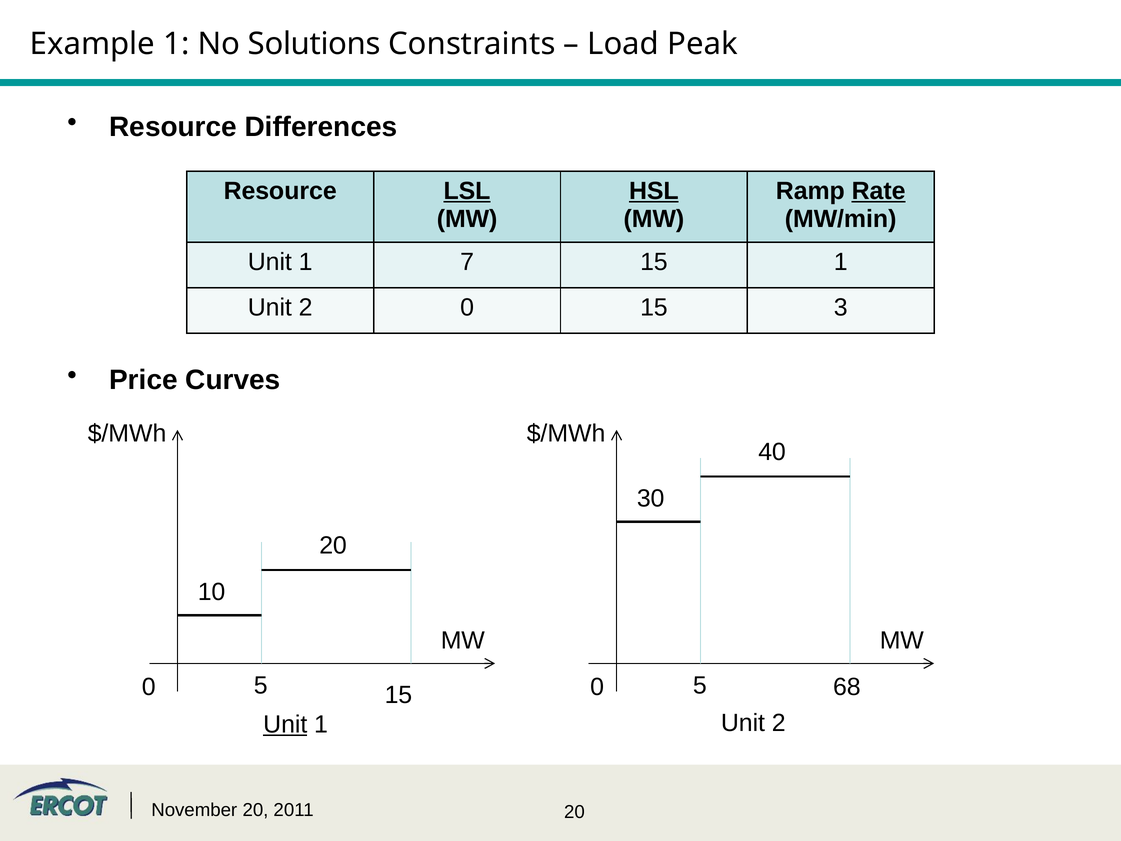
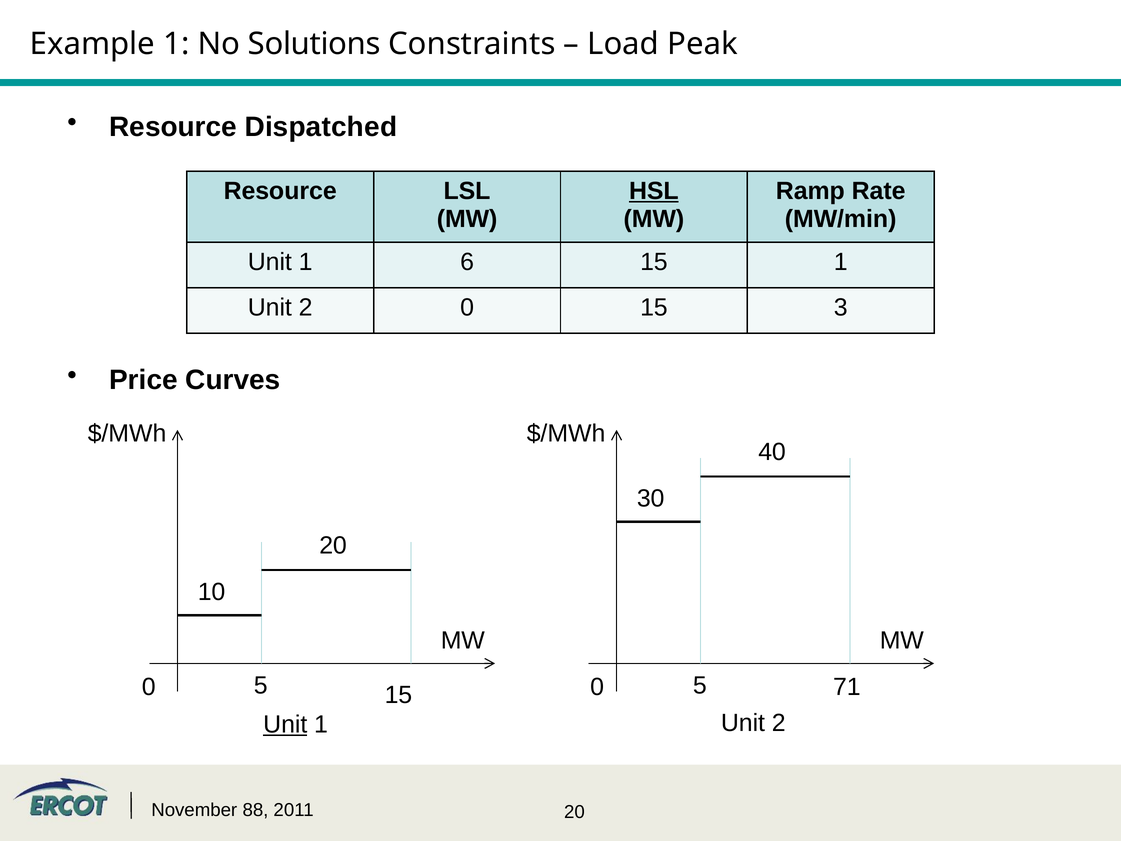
Differences: Differences -> Dispatched (321, 127)
LSL underline: present -> none (467, 191)
Rate underline: present -> none (879, 191)
7: 7 -> 6 (467, 262)
68: 68 -> 71 (847, 687)
November 20: 20 -> 88 (255, 810)
